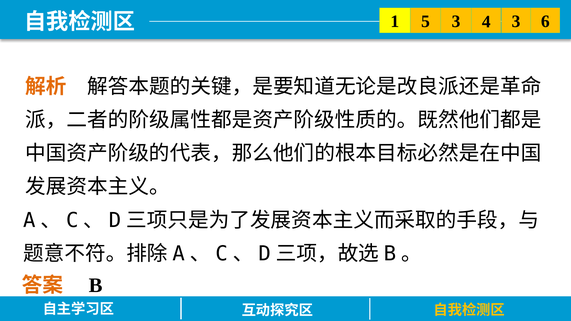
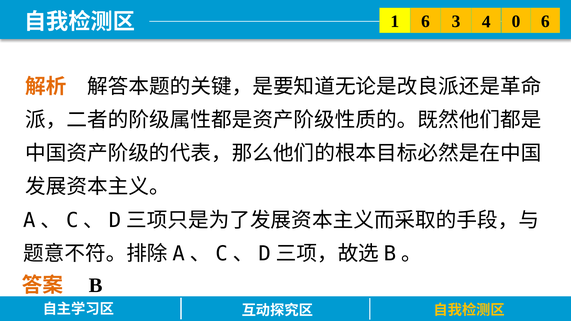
1 5: 5 -> 6 (426, 22)
3 3: 3 -> 0 (516, 22)
